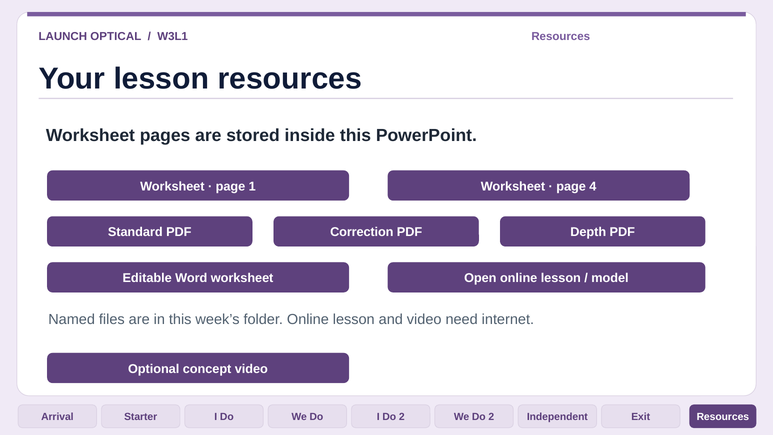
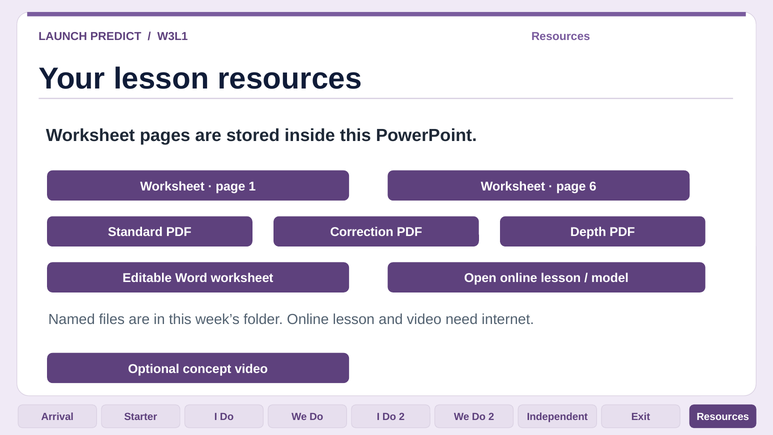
OPTICAL: OPTICAL -> PREDICT (116, 36)
4: 4 -> 6 (593, 186)
